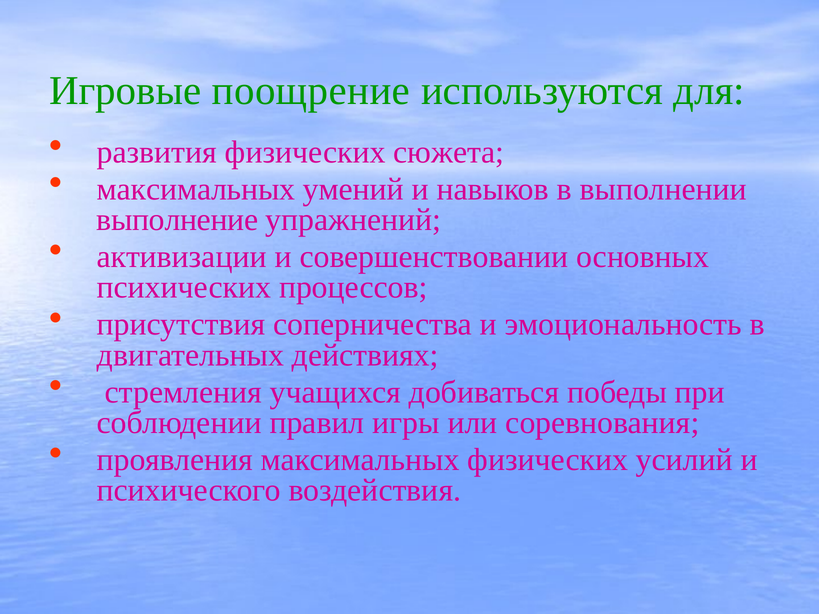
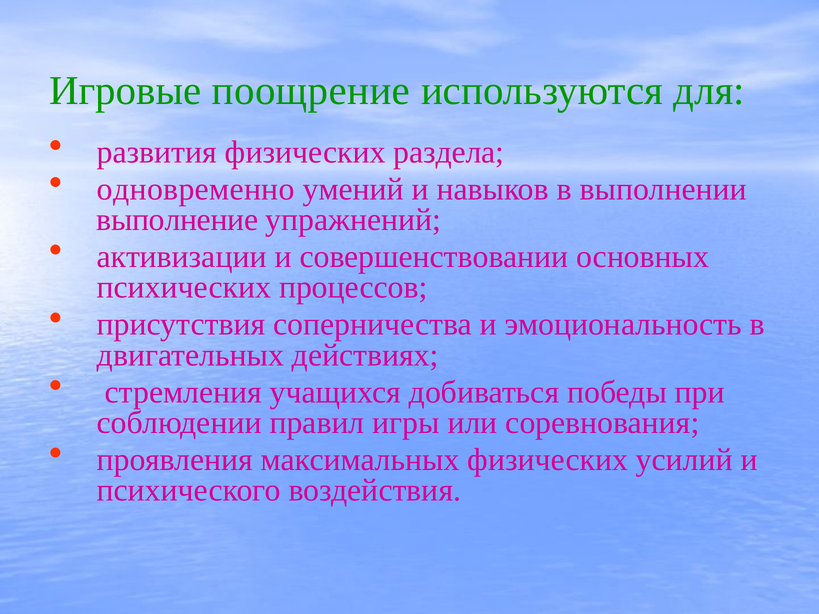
сюжета: сюжета -> раздела (449, 152)
максимальных: максимальных -> одновременно (196, 189)
